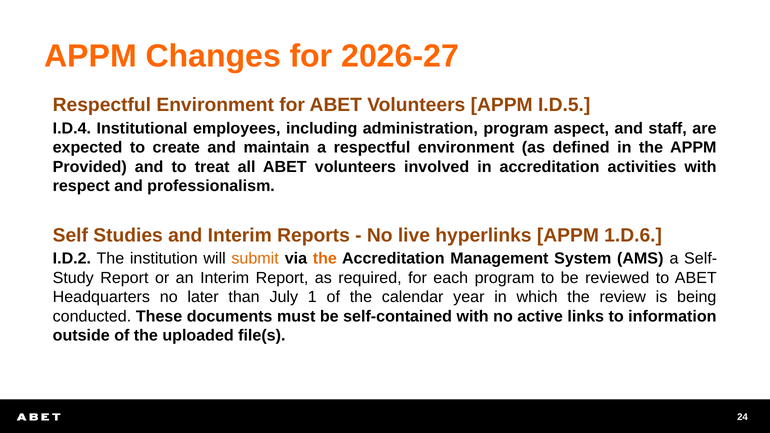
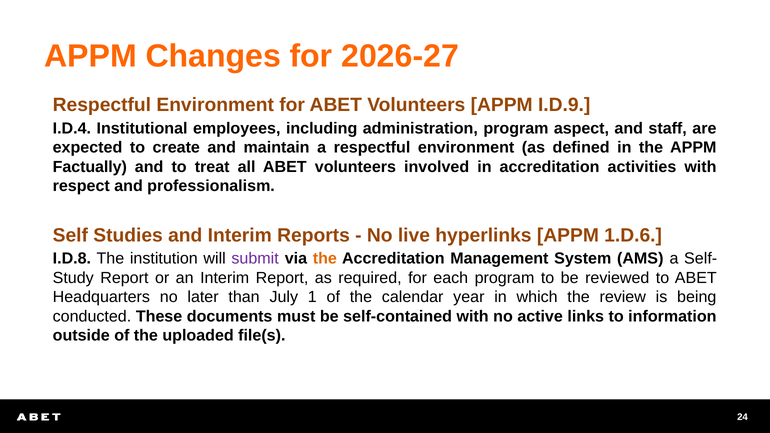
I.D.5: I.D.5 -> I.D.9 (564, 105)
Provided: Provided -> Factually (90, 167)
I.D.2: I.D.2 -> I.D.8 (72, 259)
submit colour: orange -> purple (255, 259)
